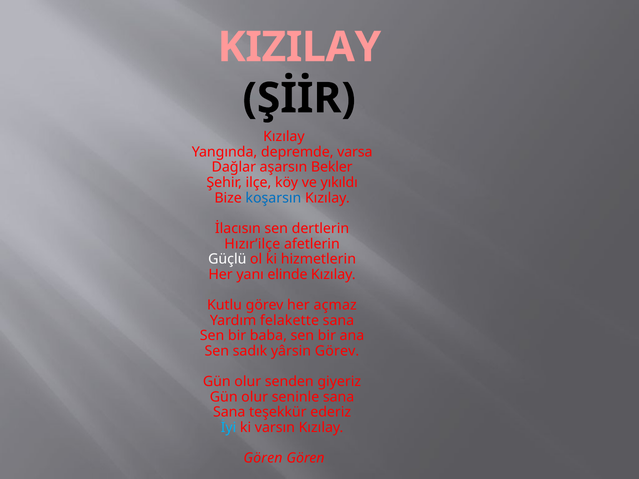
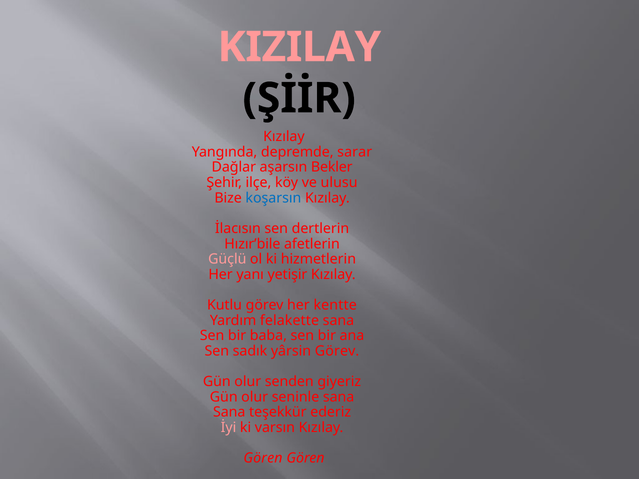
varsa: varsa -> sarar (355, 152)
yıkıldı: yıkıldı -> ulusu (339, 183)
Hızır’ilçe: Hızır’ilçe -> Hızır’bile (252, 244)
Güçlü colour: white -> pink (227, 259)
elinde: elinde -> yetişir (287, 275)
açmaz: açmaz -> kentte (335, 305)
İyi colour: light blue -> pink (229, 428)
